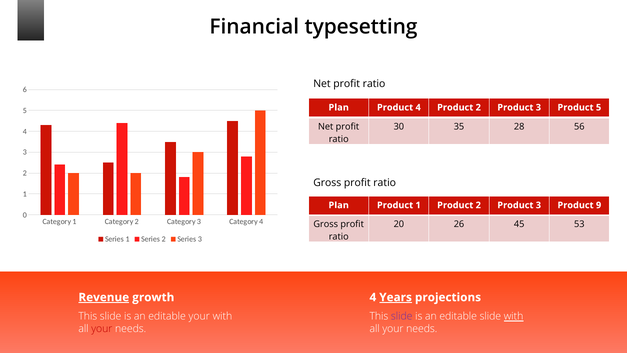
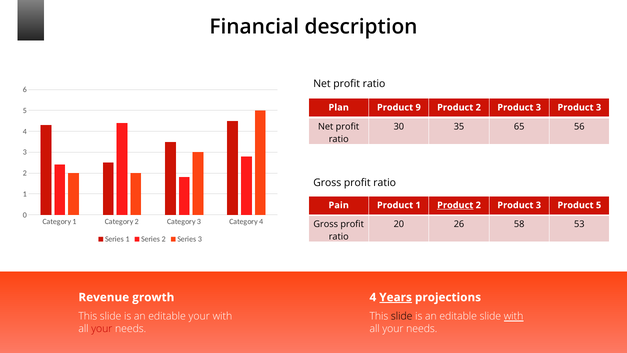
typesetting: typesetting -> description (361, 27)
Product 4: 4 -> 9 (418, 107)
3 Product 5: 5 -> 3 (599, 107)
28: 28 -> 65 (519, 126)
Plan: Plan -> Pain (339, 205)
Product underline: none -> present (455, 205)
Product 9: 9 -> 5 (599, 205)
45: 45 -> 58 (519, 224)
Revenue underline: present -> none (104, 297)
slide colour: purple -> black (402, 316)
